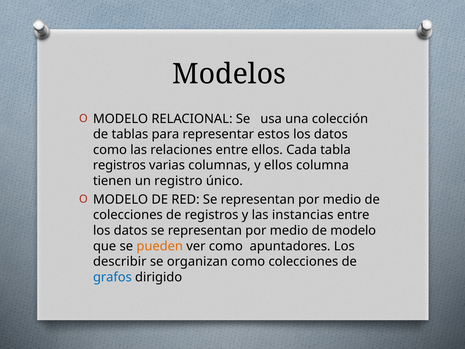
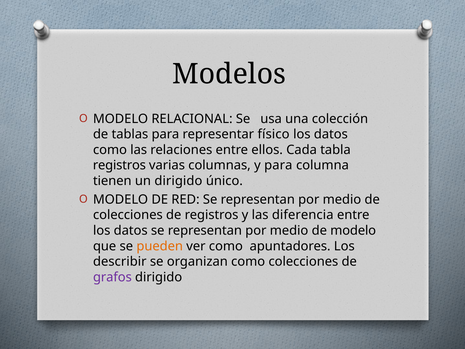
estos: estos -> físico (274, 134)
y ellos: ellos -> para (278, 165)
un registro: registro -> dirigido (178, 181)
instancias: instancias -> diferencia (303, 215)
grafos colour: blue -> purple (112, 277)
